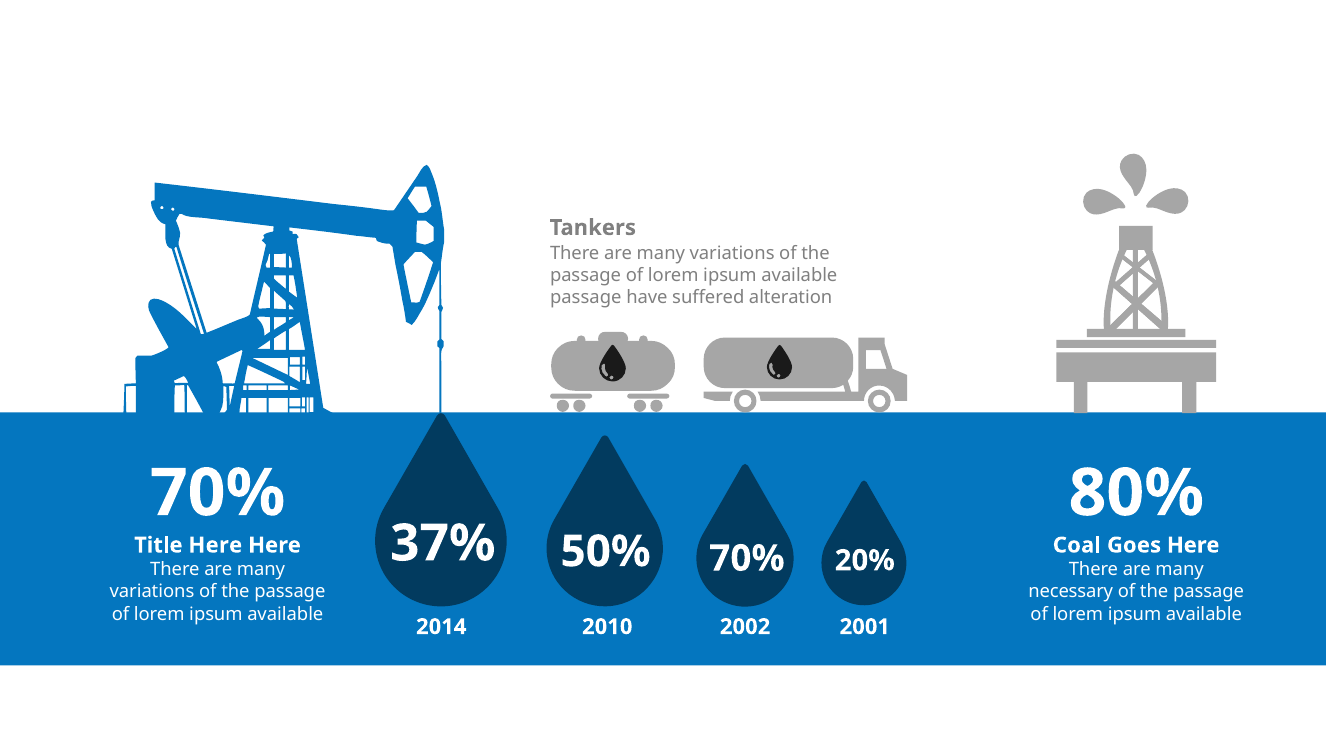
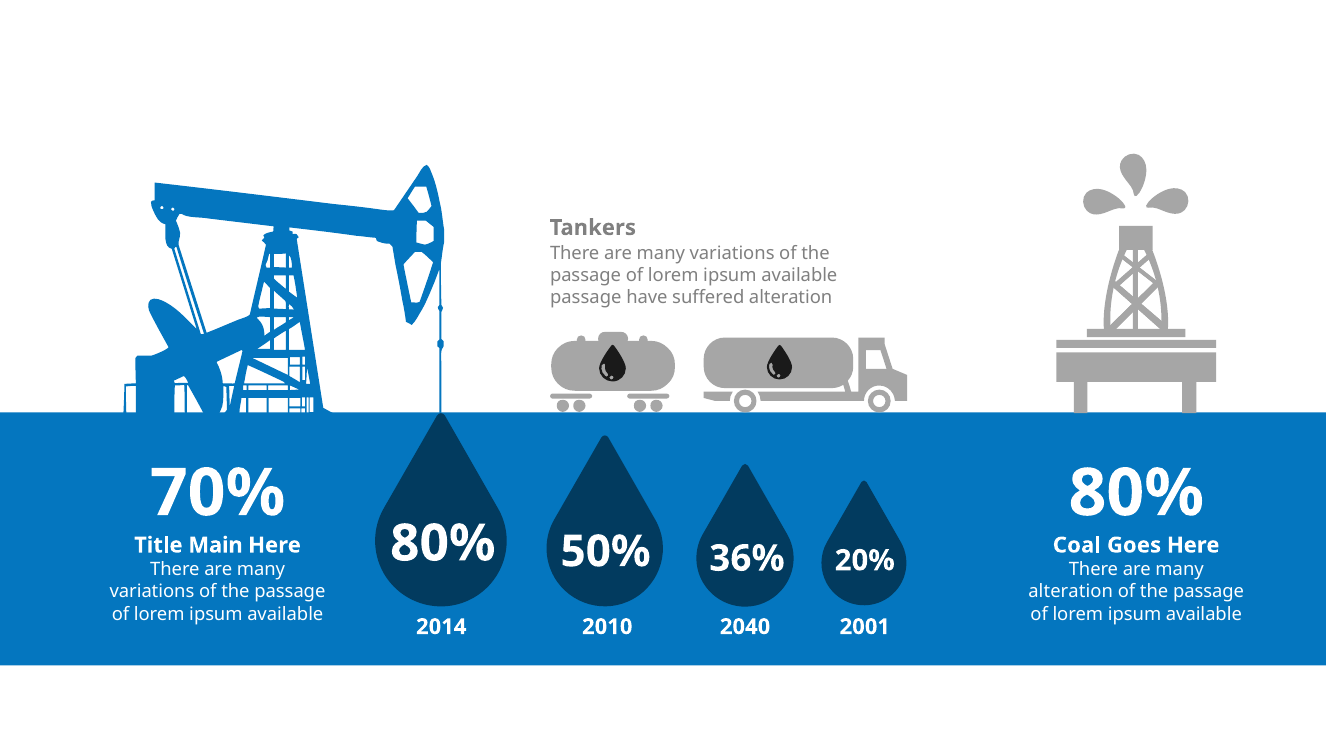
37%: 37% -> 80% (443, 543)
50% 70%: 70% -> 36% (747, 558)
Title Here: Here -> Main (216, 545)
necessary: necessary -> alteration (1071, 592)
2002: 2002 -> 2040 (745, 627)
